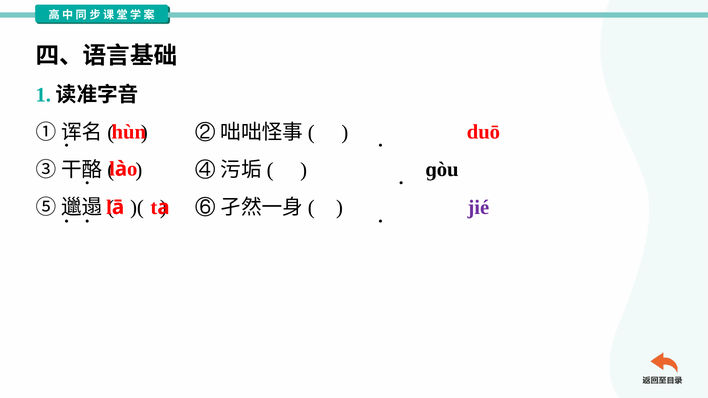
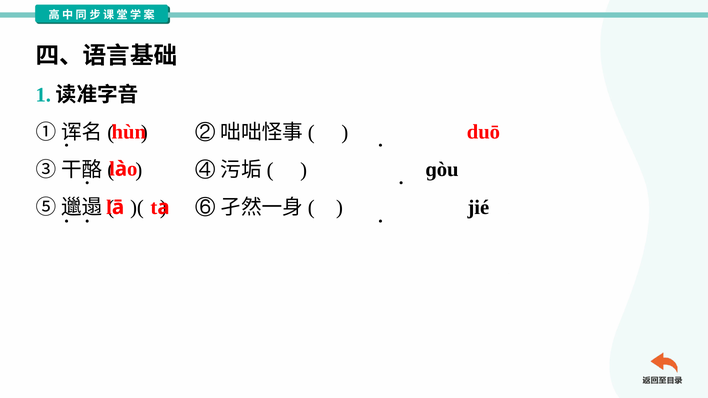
jié colour: purple -> black (478, 207)
